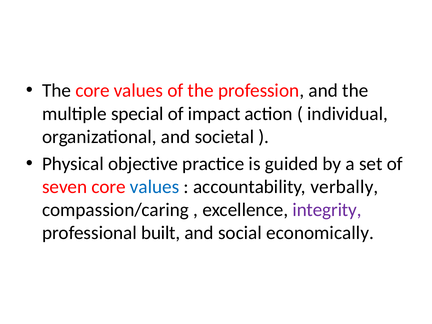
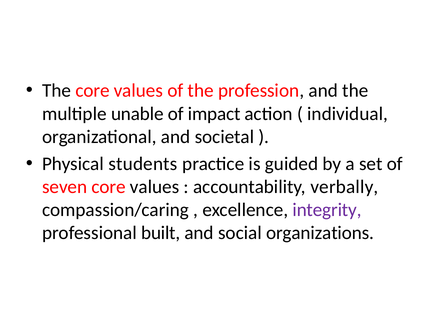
special: special -> unable (137, 114)
objective: objective -> students (143, 164)
values colour: blue -> black (155, 187)
economically: economically -> organizations (320, 233)
